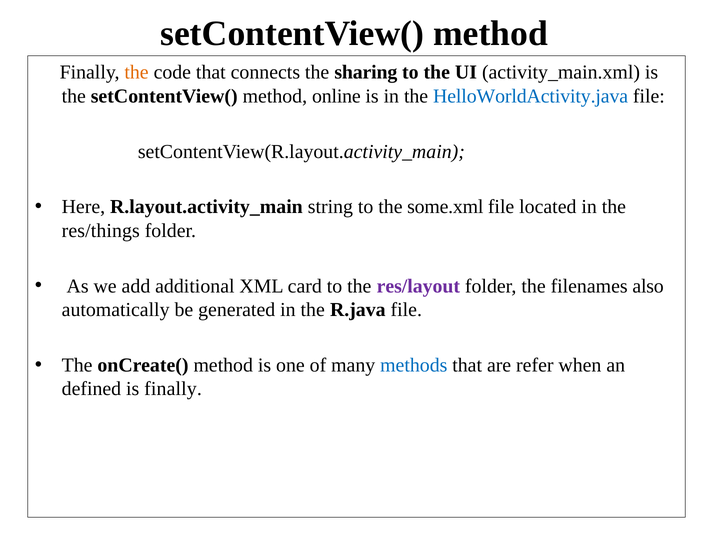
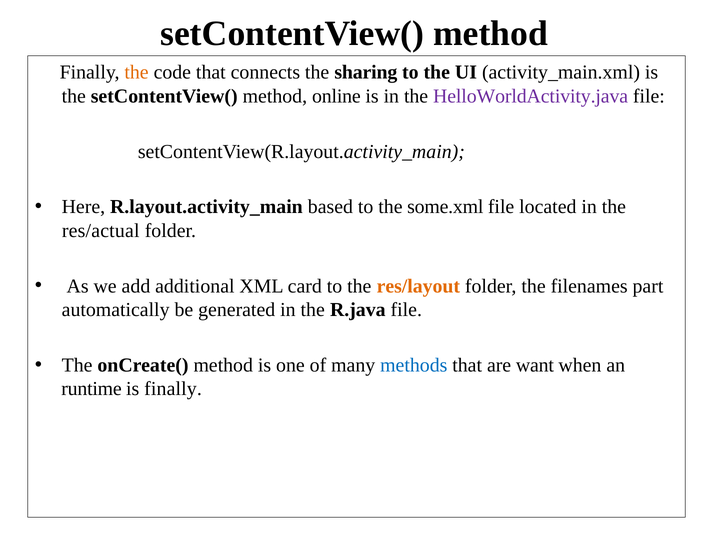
HelloWorldActivity.java colour: blue -> purple (531, 96)
string: string -> based (330, 207)
res/things: res/things -> res/actual (101, 231)
res/layout colour: purple -> orange (418, 286)
also: also -> part (648, 286)
refer: refer -> want (535, 366)
defined: defined -> runtime (92, 390)
